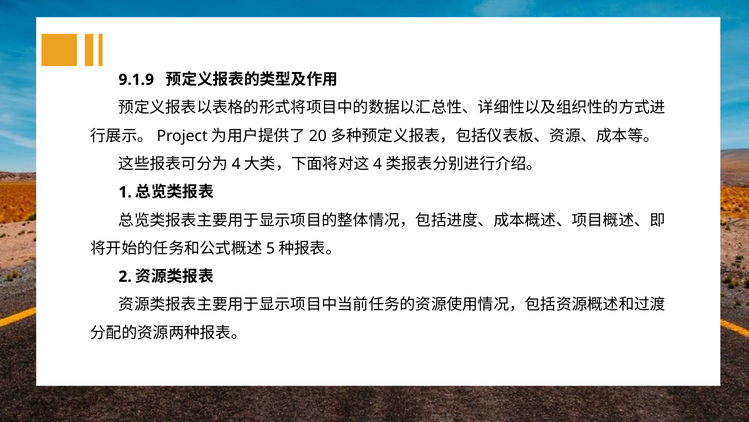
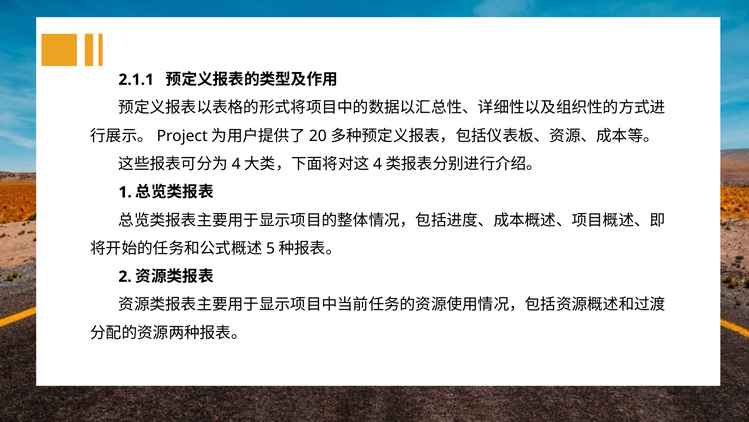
9.1.9: 9.1.9 -> 2.1.1 (136, 80)
